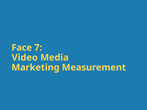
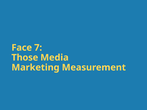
Video: Video -> Those (25, 58)
